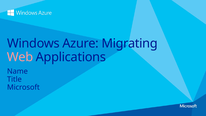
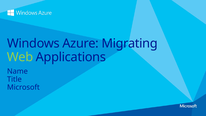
Web colour: pink -> light green (20, 57)
